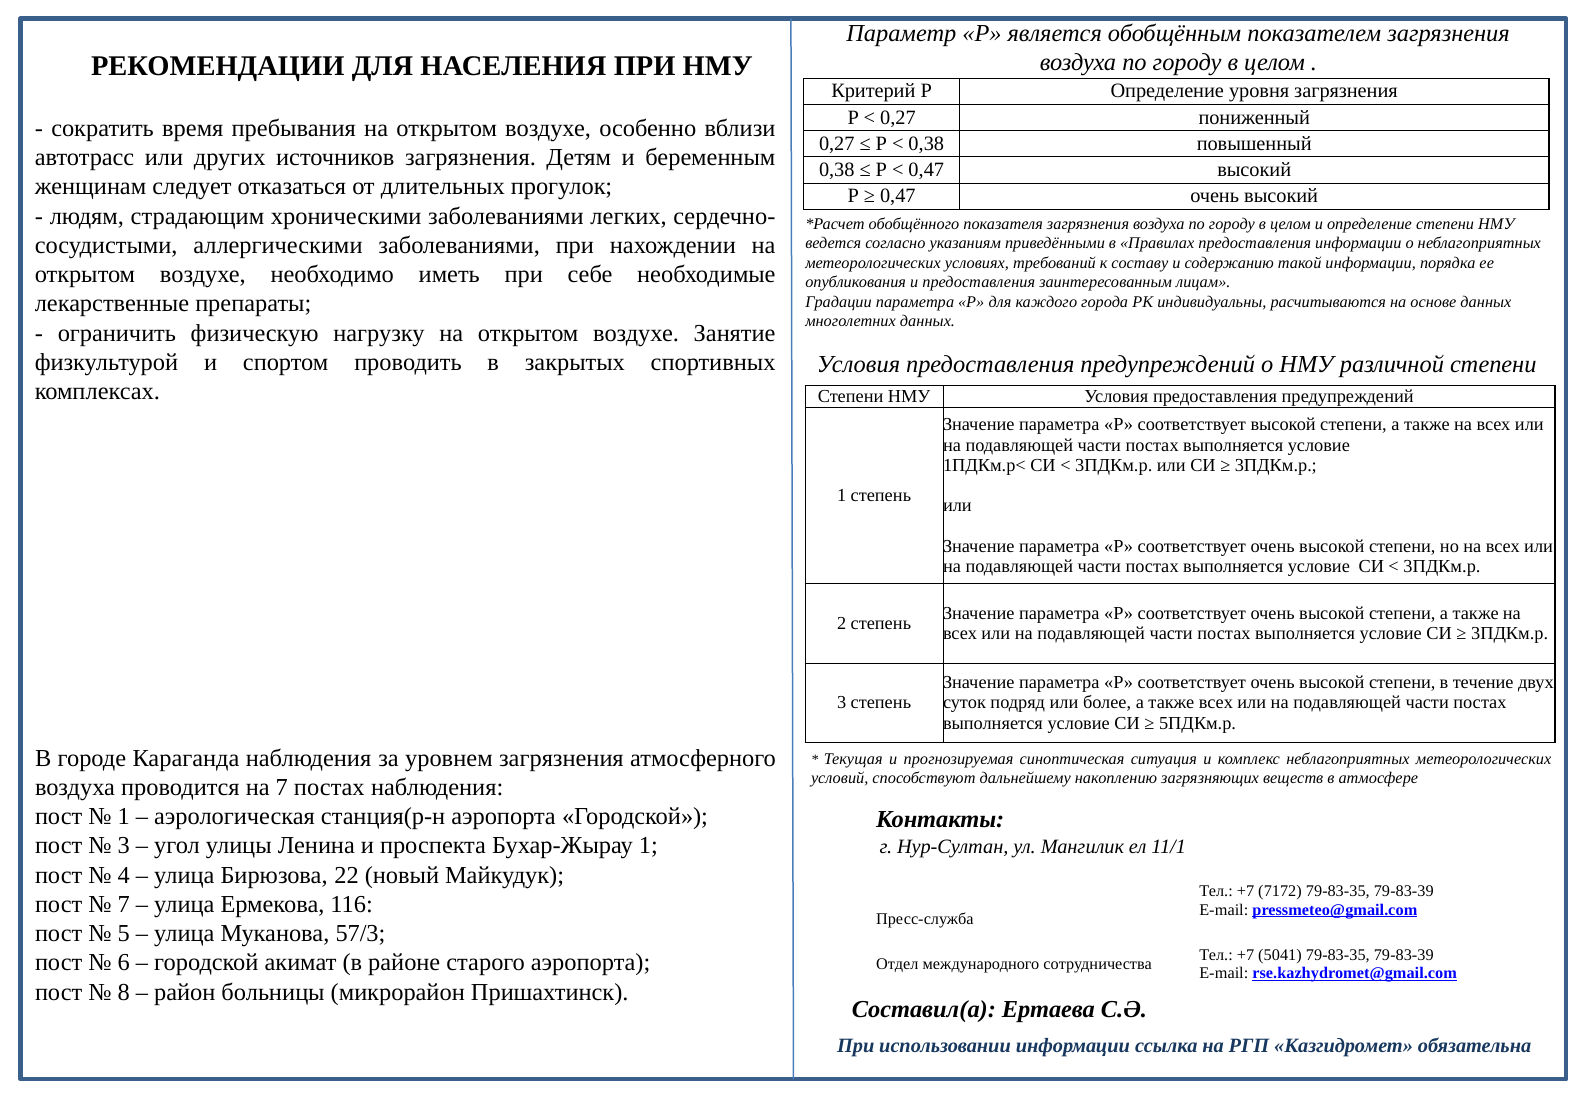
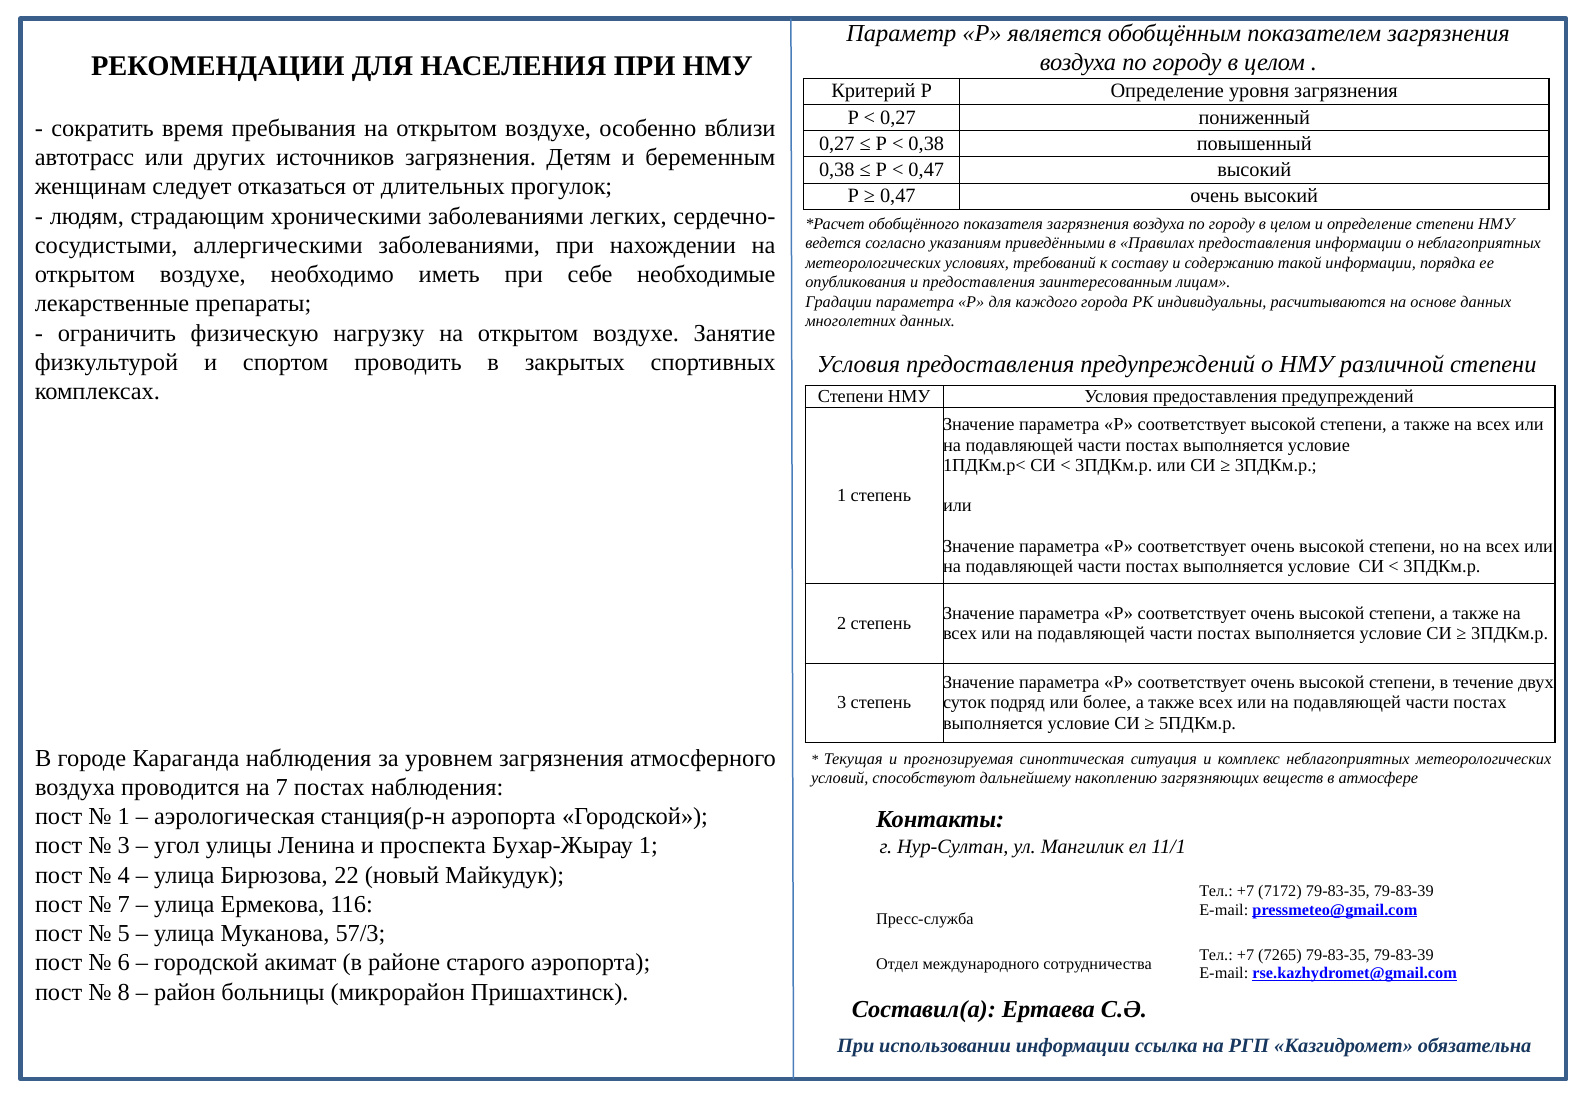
5041: 5041 -> 7265 (1280, 956)
